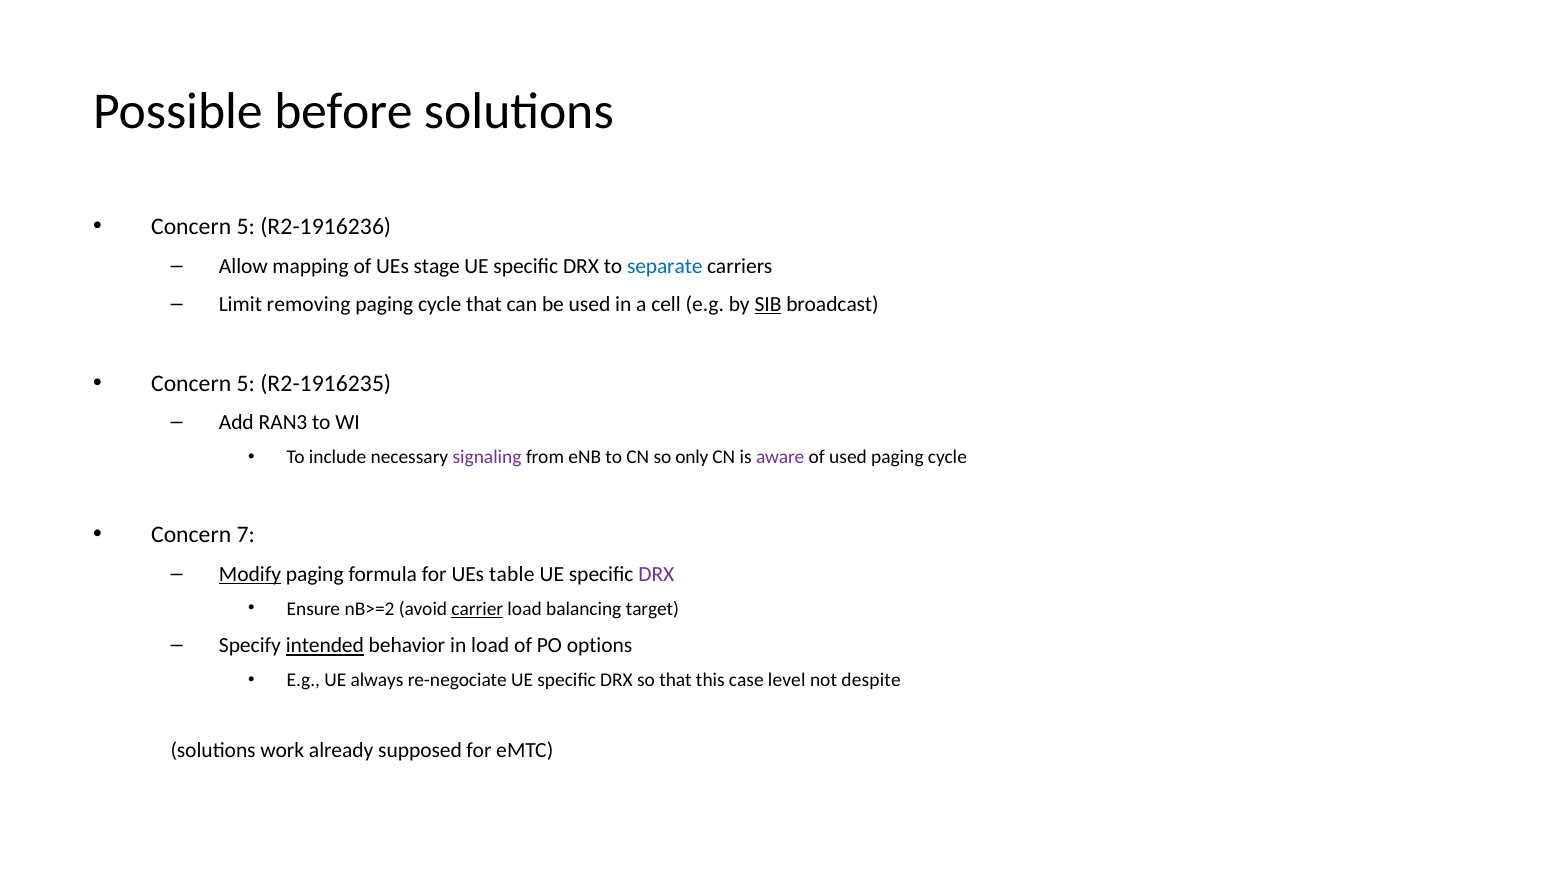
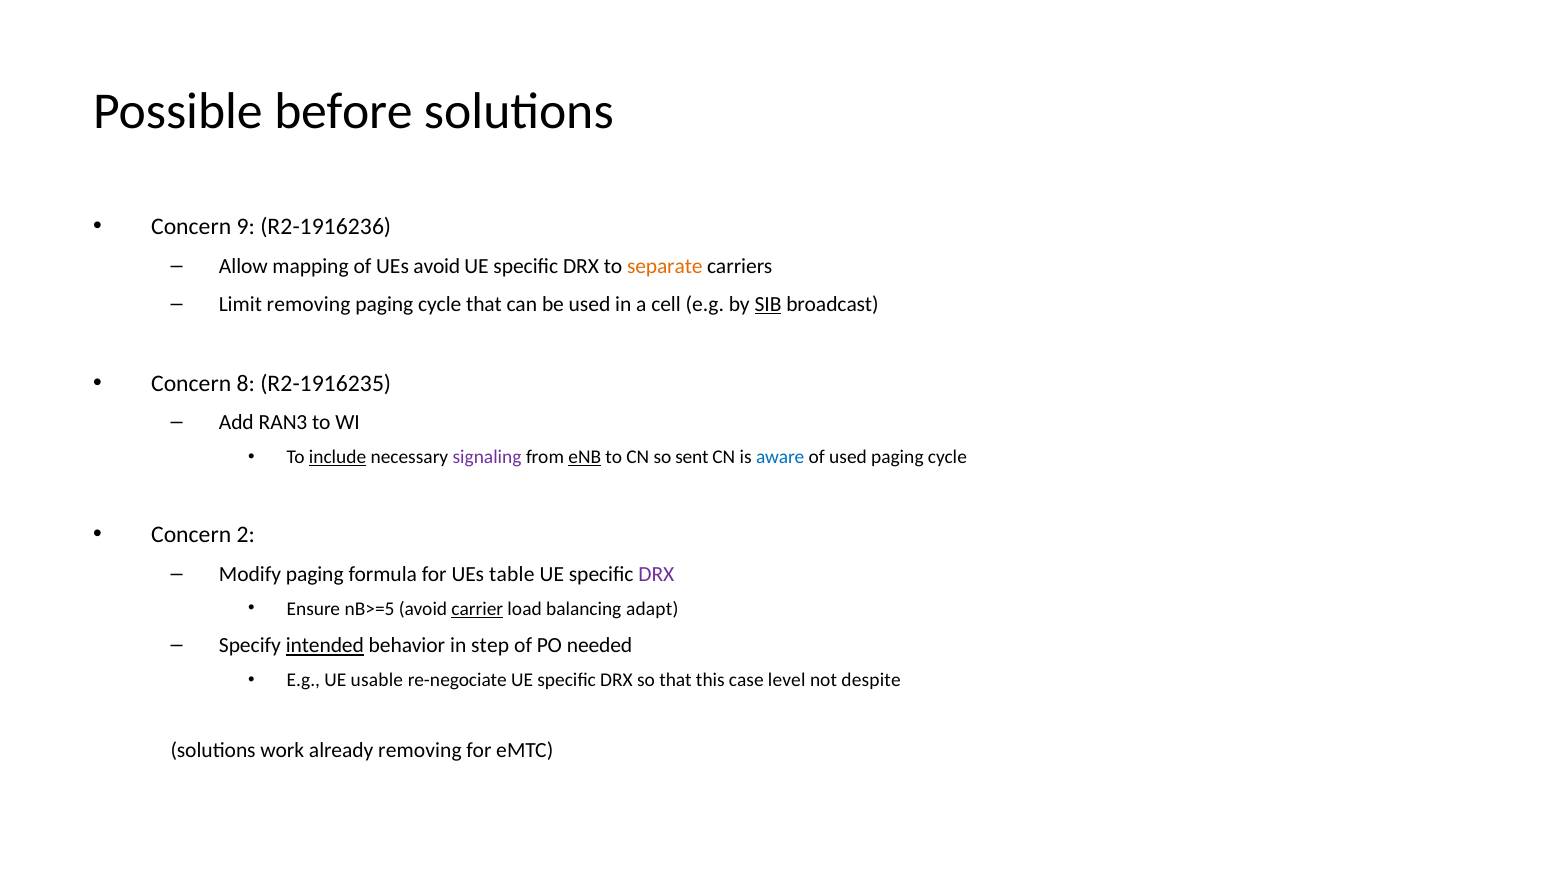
5: 5 -> 9 (246, 227)
UEs stage: stage -> avoid (437, 266)
separate colour: blue -> orange (665, 266)
5: 5 -> 8 (246, 383)
include underline: none -> present (338, 457)
eNB underline: none -> present (585, 457)
only: only -> sent (692, 457)
aware colour: purple -> blue (780, 457)
7: 7 -> 2 (246, 535)
Modify underline: present -> none (250, 574)
nB>=2: nB>=2 -> nB>=5 (370, 609)
target: target -> adapt (652, 609)
in load: load -> step (490, 646)
options: options -> needed (600, 646)
always: always -> usable (377, 680)
already supposed: supposed -> removing (420, 751)
